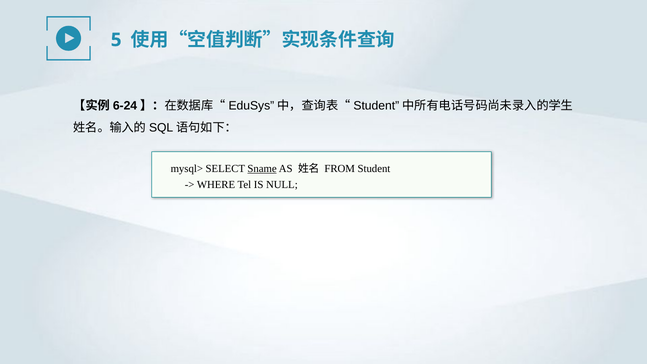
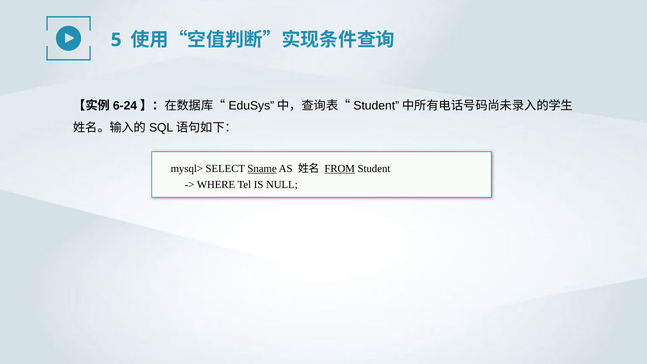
FROM underline: none -> present (340, 169)
